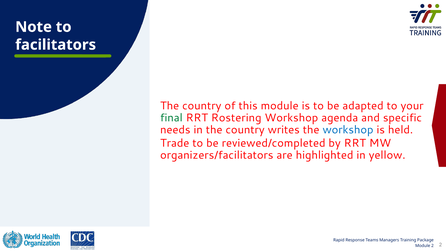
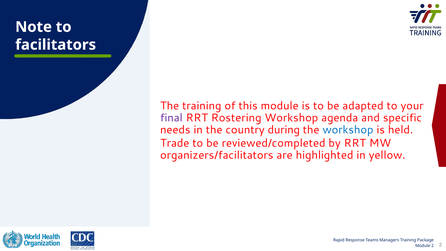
country: country -> training (202, 106)
final colour: green -> purple (171, 118)
writes: writes -> during (284, 130)
